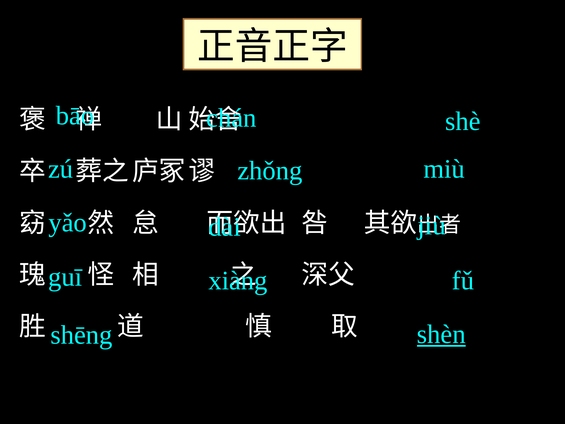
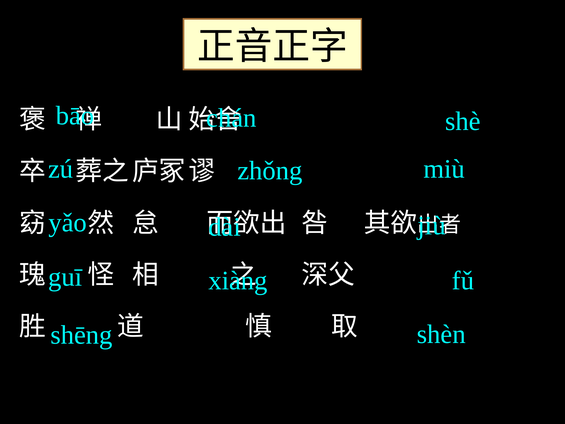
shèn underline: present -> none (441, 334)
